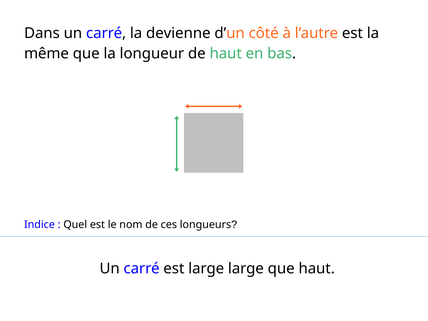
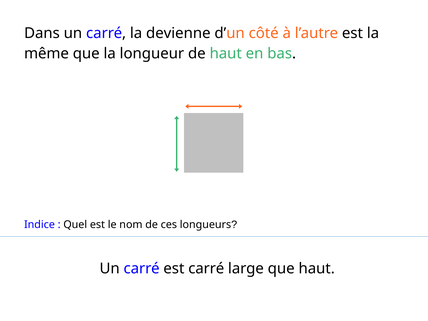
est large: large -> carré (206, 269)
